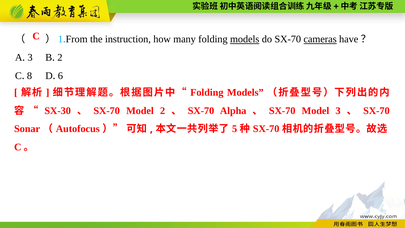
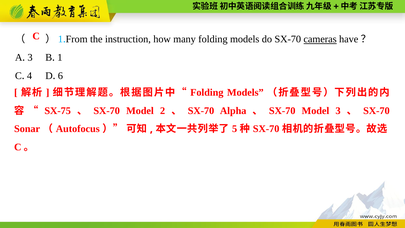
models underline: present -> none (245, 39)
2: 2 -> 1 (60, 57)
8: 8 -> 4 (30, 76)
SX-30: SX-30 -> SX-75 (58, 111)
